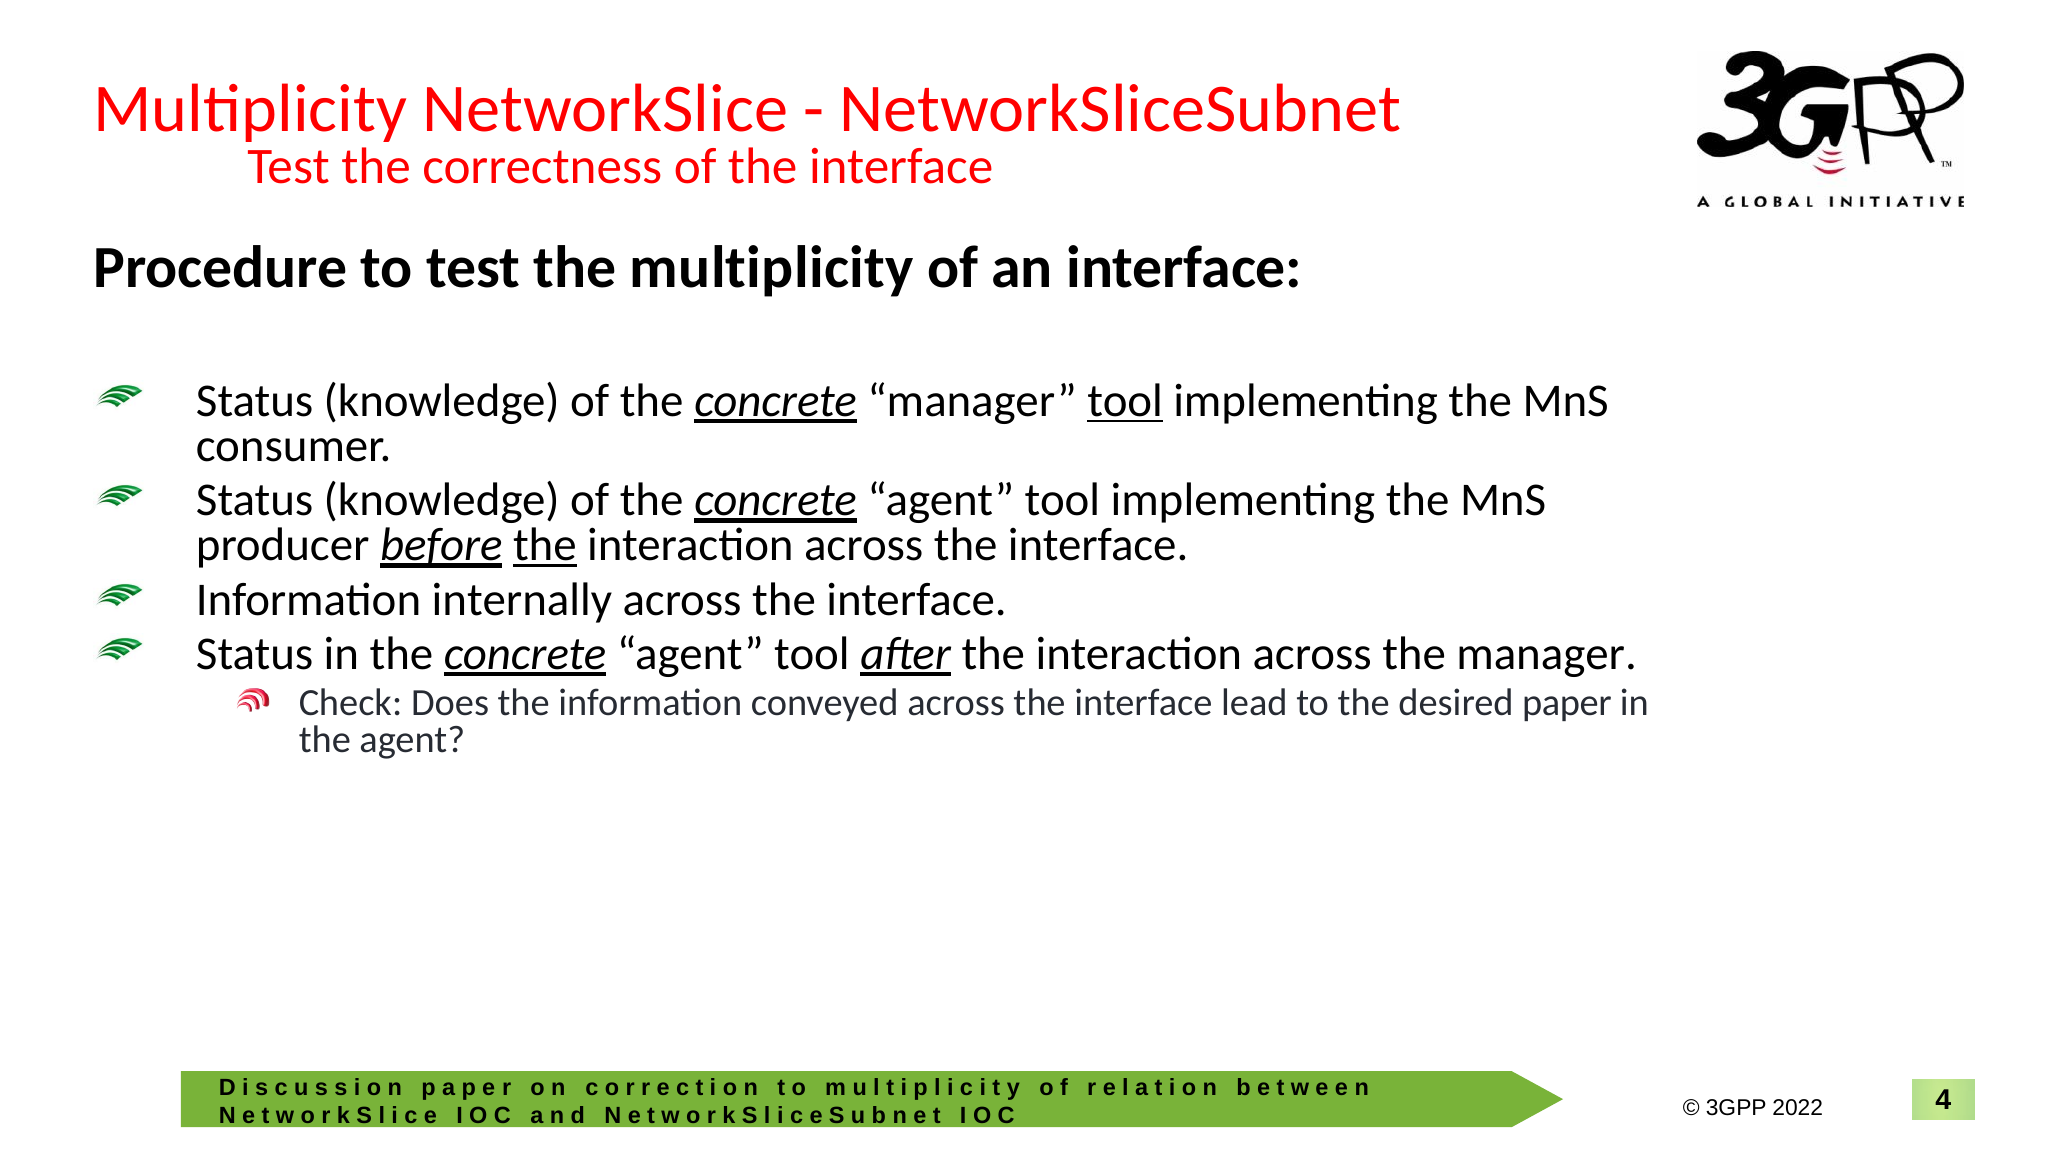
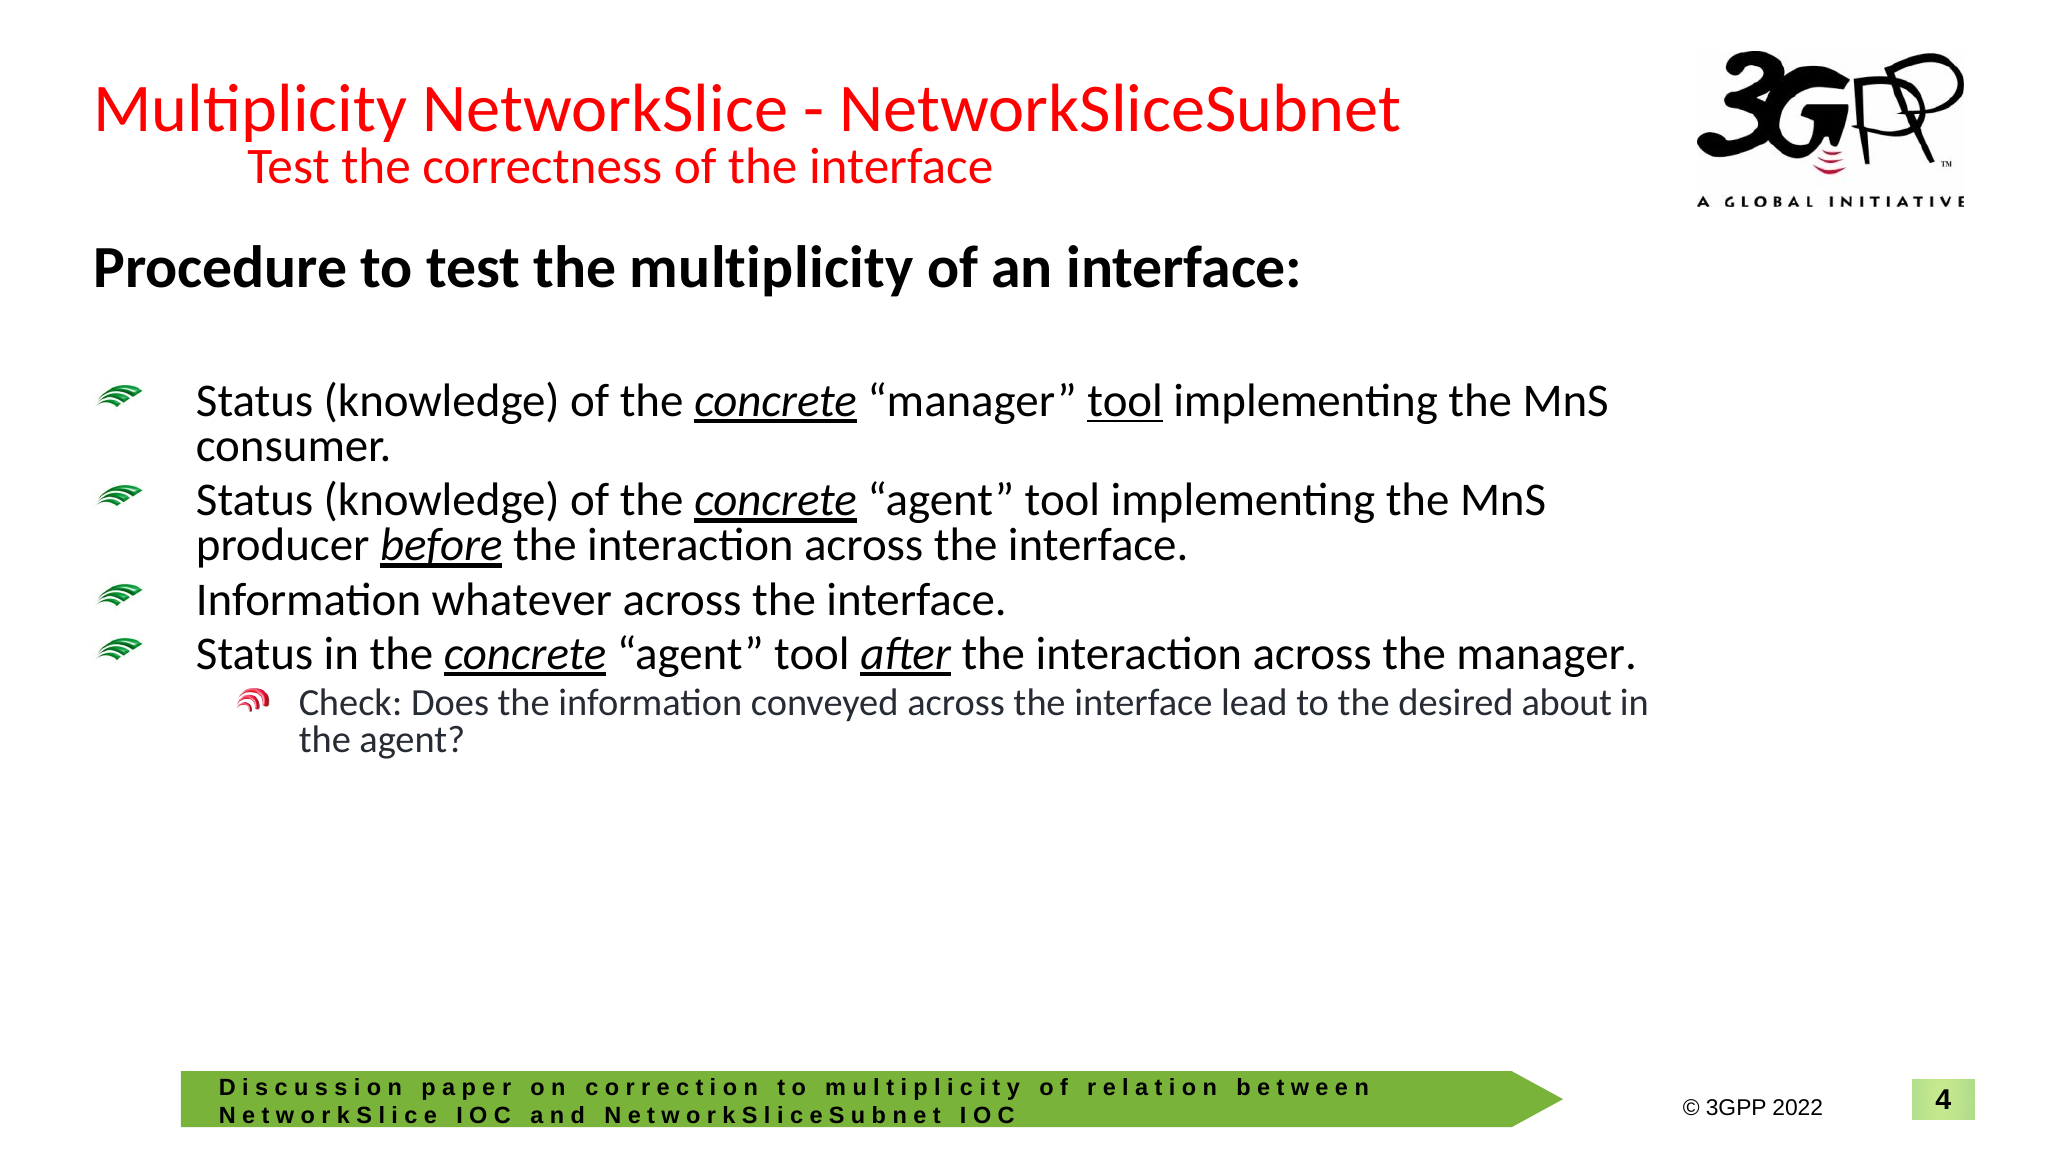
the underline: present -> none (545, 545)
internally: internally -> whatever (522, 600)
paper: paper -> about (1567, 703)
